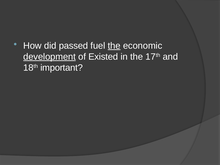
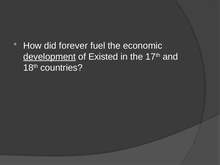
passed: passed -> forever (73, 46)
the underline: present -> none (114, 46)
important: important -> countries (62, 68)
